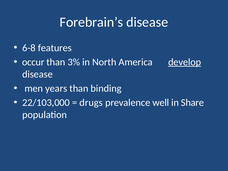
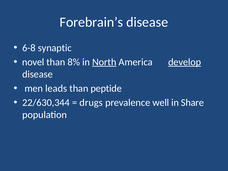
features: features -> synaptic (55, 48)
occur: occur -> novel (33, 62)
3%: 3% -> 8% (74, 62)
North underline: none -> present (104, 62)
years: years -> leads (56, 88)
binding: binding -> peptide (106, 88)
22/103,000: 22/103,000 -> 22/630,344 (46, 103)
